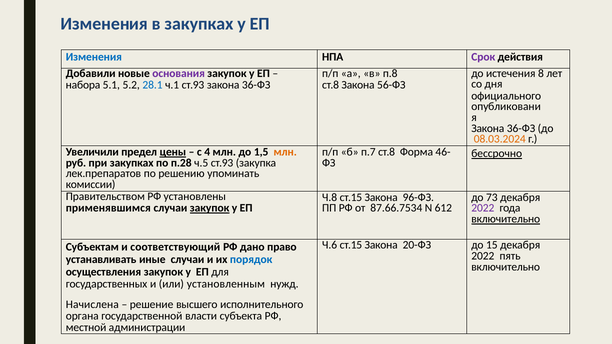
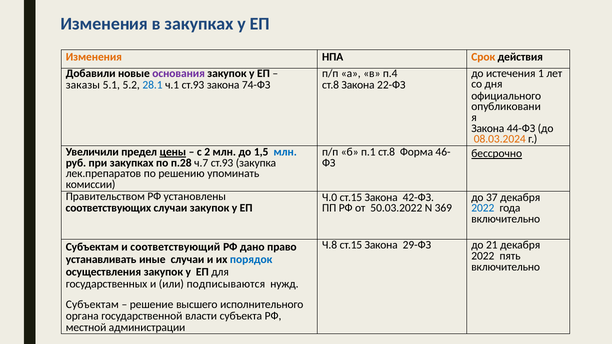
Изменения colour: blue -> orange (94, 57)
Срок colour: purple -> orange (483, 57)
п.8: п.8 -> п.4 (390, 73)
8: 8 -> 1 (541, 73)
набора: набора -> заказы (83, 85)
ст.93 закона 36-ФЗ: 36-ФЗ -> 74-ФЗ (256, 85)
56-ФЗ: 56-ФЗ -> 22-ФЗ (391, 85)
36-ФЗ: 36-ФЗ -> 44-ФЗ (521, 128)
4: 4 -> 2 (207, 152)
млн colour: orange -> blue (285, 152)
п.7: п.7 -> п.1 (368, 152)
ч.5: ч.5 -> ч.7 (201, 163)
Ч.8: Ч.8 -> Ч.0 (330, 197)
96-ФЗ: 96-ФЗ -> 42-ФЗ (418, 197)
73: 73 -> 37 (492, 197)
применявшимся: применявшимся -> соответствующих (108, 208)
закупок underline: present -> none (210, 208)
87.66.7534: 87.66.7534 -> 50.03.2022 (396, 208)
612: 612 -> 369 (443, 208)
2022 colour: purple -> blue (483, 208)
включительно underline: present -> none (506, 219)
Ч.6: Ч.6 -> Ч.8 (330, 245)
20-ФЗ: 20-ФЗ -> 29-ФЗ (417, 245)
15: 15 -> 21 (492, 245)
установленным: установленным -> подписываются (226, 284)
Начислена: Начислена -> Субъектам (92, 305)
